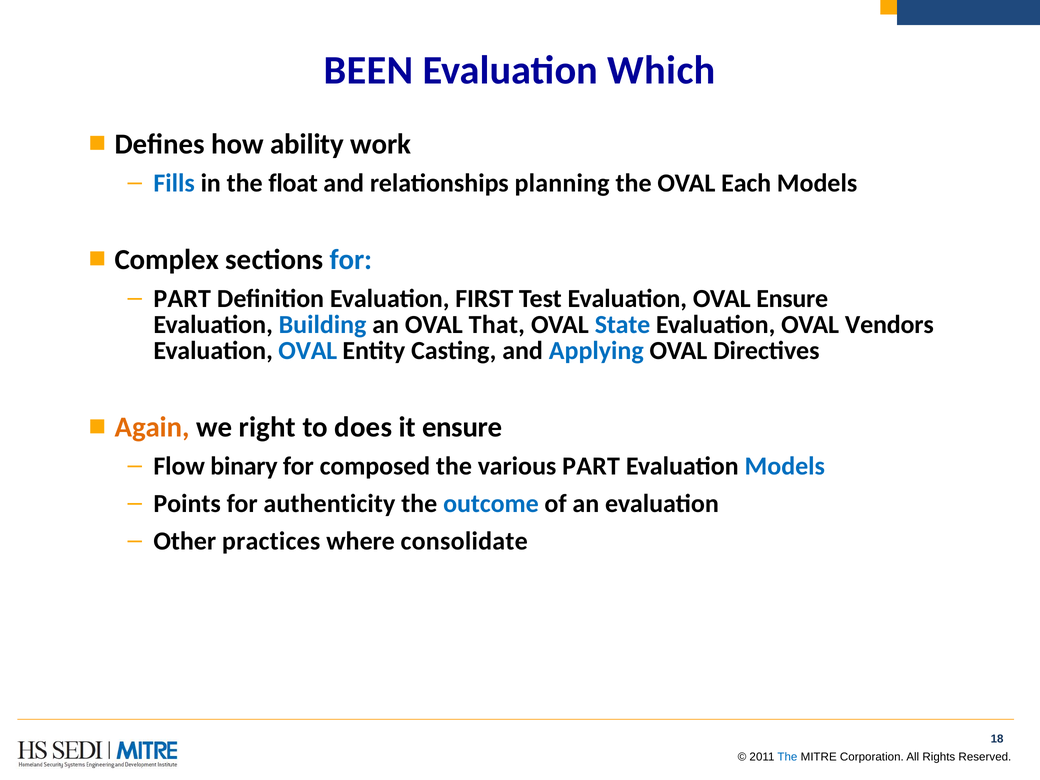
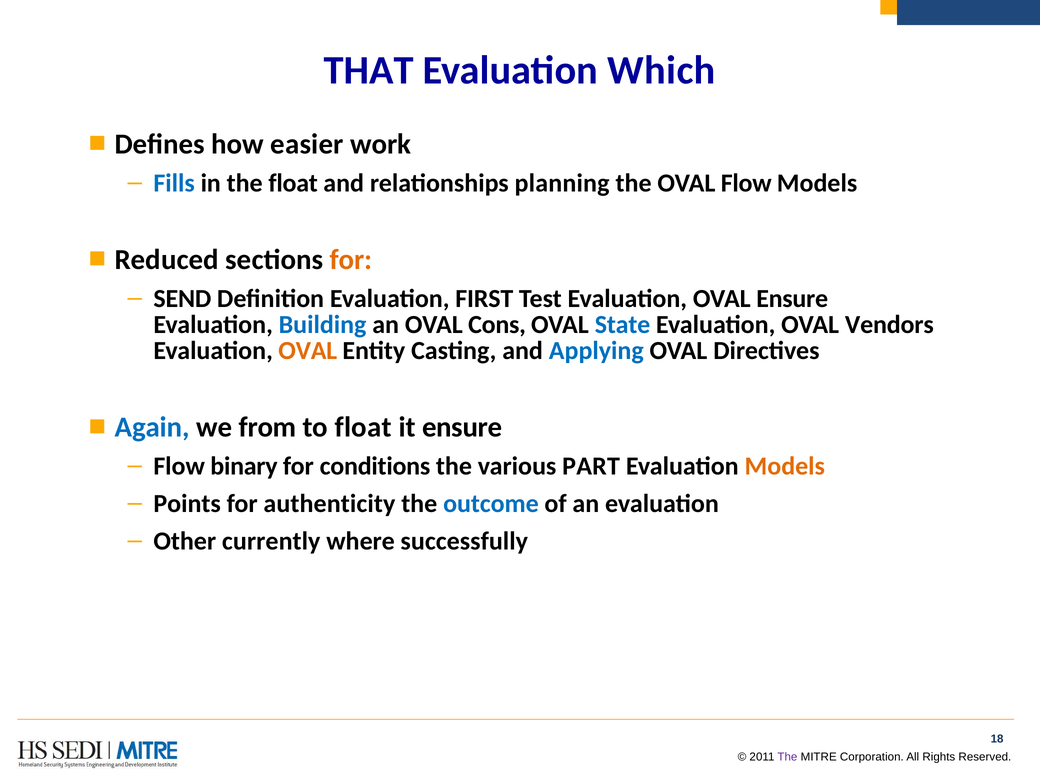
BEEN: BEEN -> THAT (369, 70)
ability: ability -> easier (307, 144)
OVAL Each: Each -> Flow (746, 183)
Complex: Complex -> Reduced (167, 260)
for colour: blue -> orange (351, 260)
PART: PART -> SEND (182, 299)
That: That -> Cons (497, 325)
OVAL colour: blue -> orange (308, 351)
Again colour: orange -> blue (152, 427)
right: right -> from (267, 427)
to does: does -> float (363, 427)
composed: composed -> conditions (375, 466)
Models colour: blue -> orange (785, 466)
practices: practices -> currently (271, 541)
consolidate: consolidate -> successfully (464, 541)
The colour: blue -> purple (787, 757)
